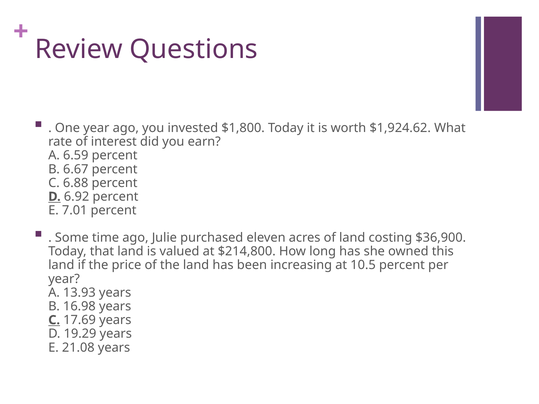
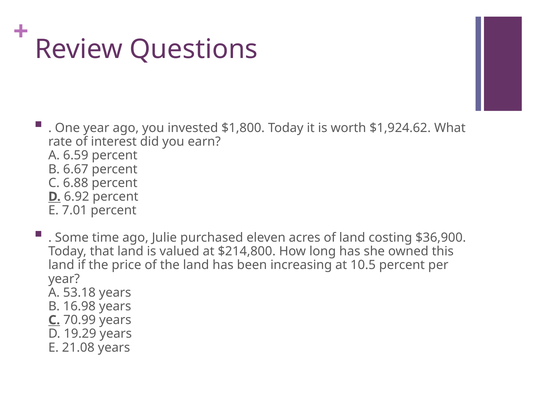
13.93: 13.93 -> 53.18 (79, 293)
17.69: 17.69 -> 70.99 (80, 320)
